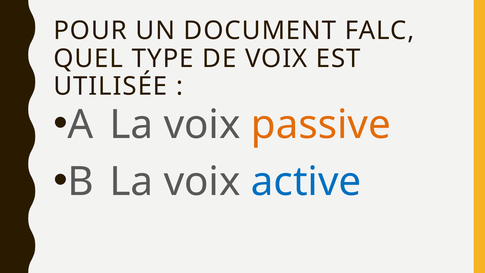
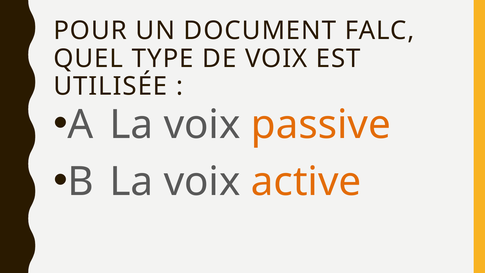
active colour: blue -> orange (306, 182)
